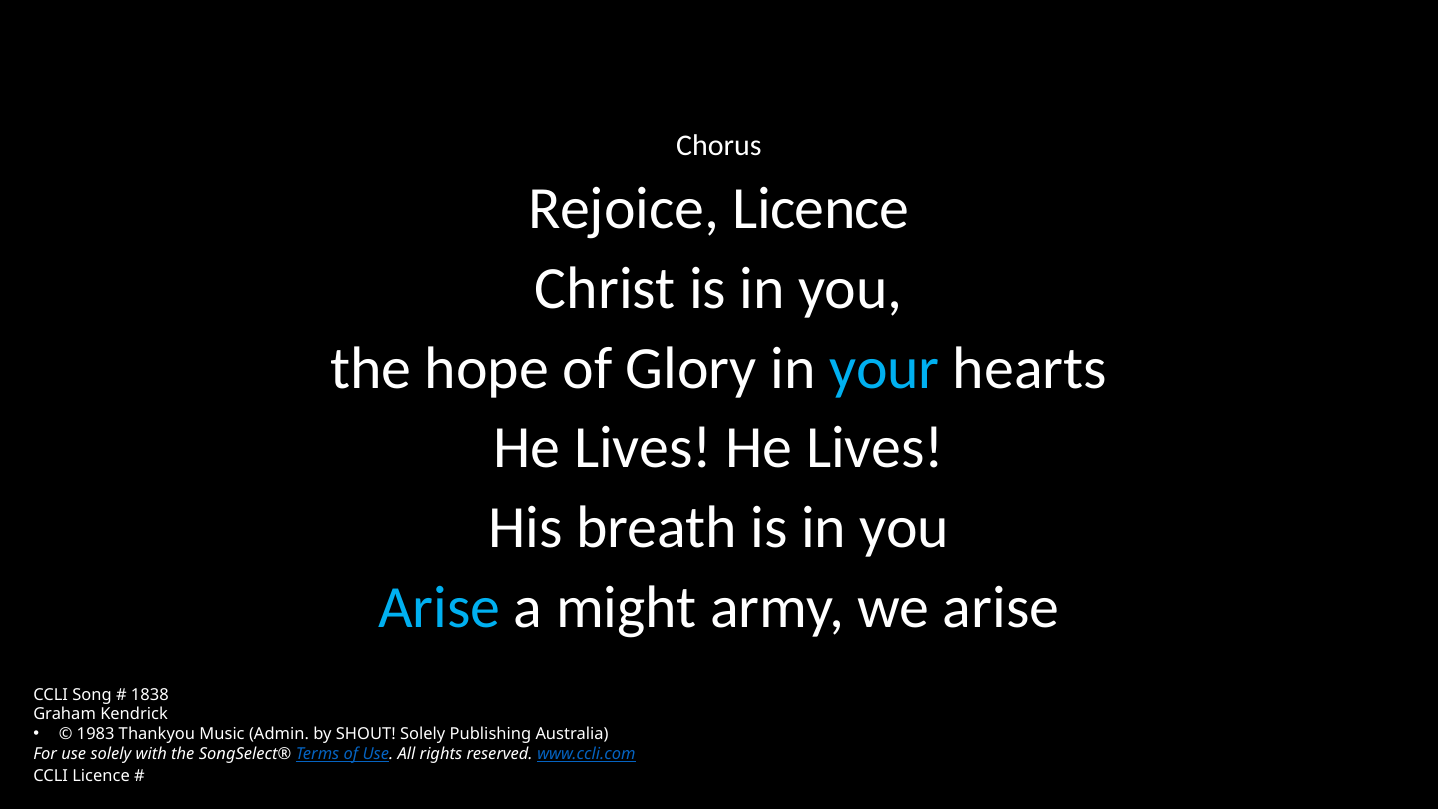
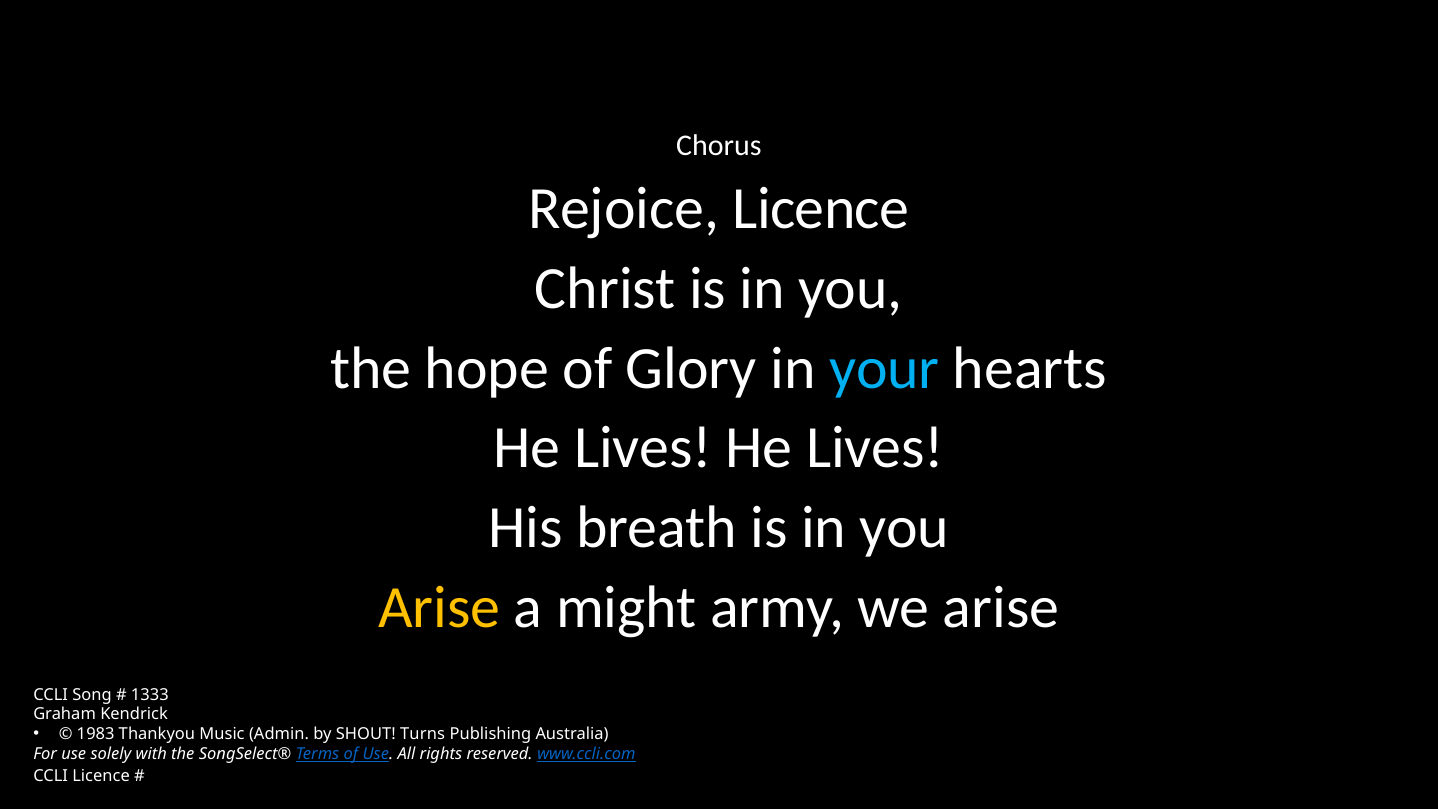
Arise colour: light blue -> yellow (439, 607)
1838: 1838 -> 1333 (150, 695)
SHOUT Solely: Solely -> Turns (423, 734)
